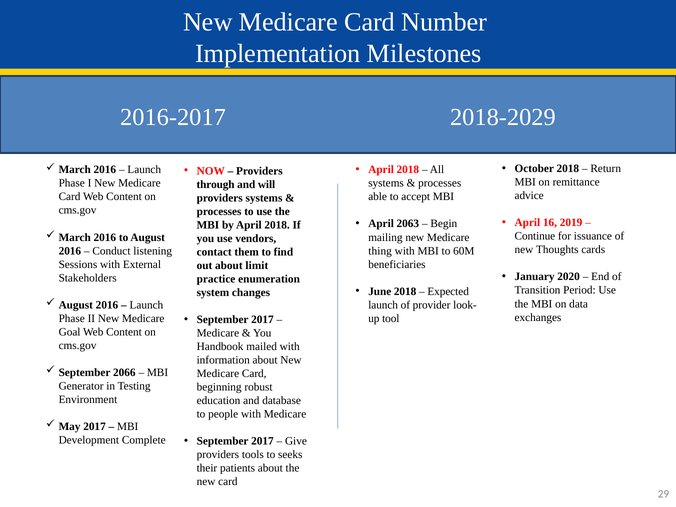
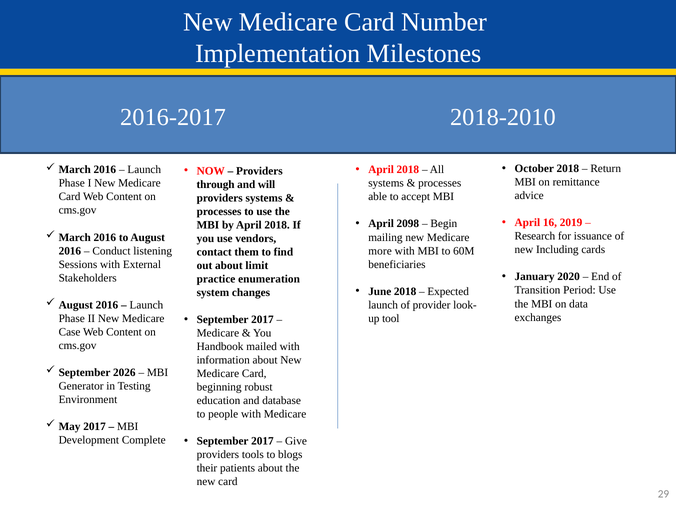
2018-2029: 2018-2029 -> 2018-2010 (503, 117)
2063: 2063 -> 2098 (408, 224)
Continue: Continue -> Research (535, 236)
Thoughts: Thoughts -> Including (557, 250)
thing: thing -> more (380, 251)
Goal: Goal -> Case (70, 332)
2066: 2066 -> 2026 (124, 373)
seeks: seeks -> blogs (290, 455)
